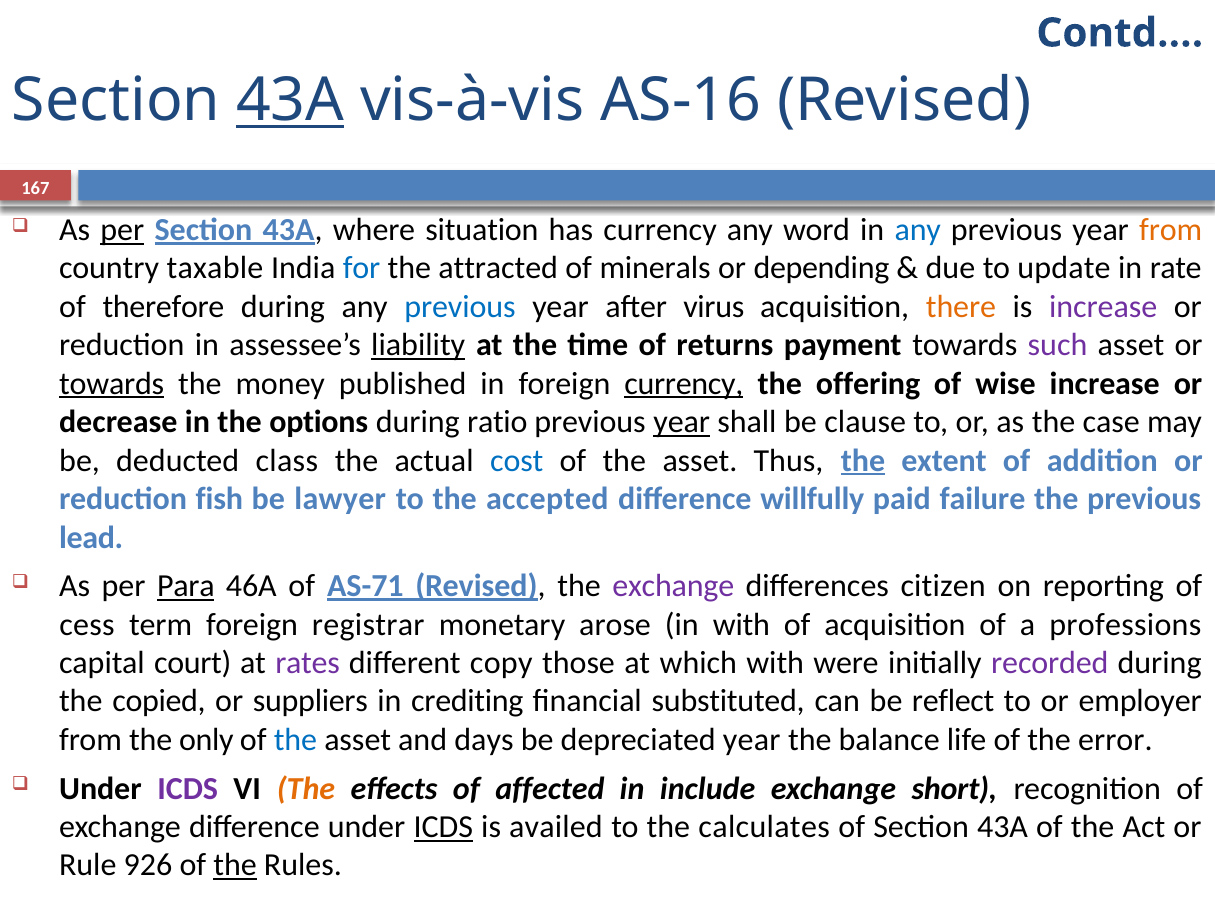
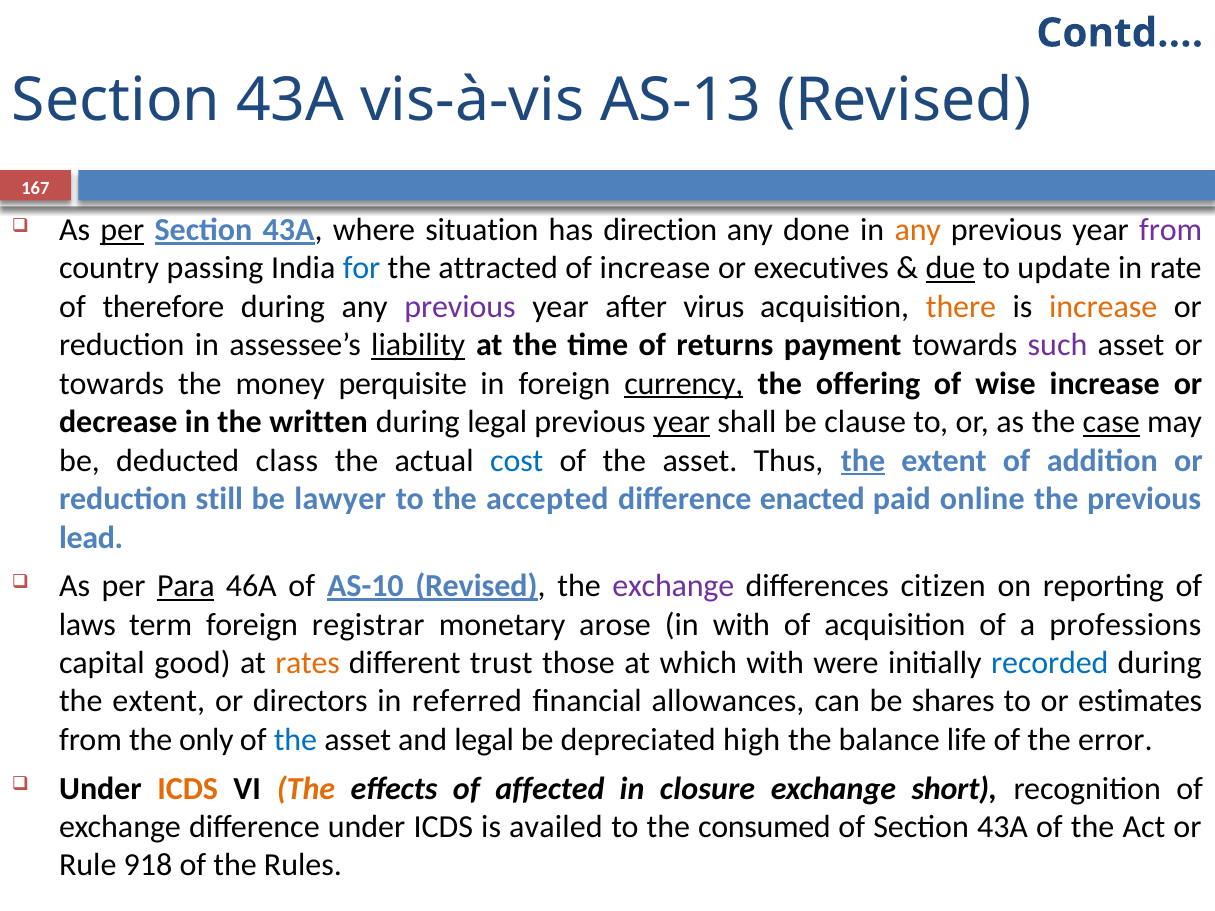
43A underline: present -> none (290, 100)
AS-16: AS-16 -> AS-13 (681, 100)
has currency: currency -> direction (660, 230)
word: word -> done (816, 230)
any colour: blue -> orange (918, 230)
from colour: orange -> purple (1171, 230)
taxable: taxable -> passing (215, 268)
of minerals: minerals -> increase (655, 268)
depending: depending -> executives (821, 268)
due underline: none -> present (950, 268)
previous colour: blue -> purple (460, 307)
increase colour: purple -> orange (1103, 307)
towards underline: present -> none (112, 384)
published: published -> perquisite (403, 384)
options: options -> written (319, 422)
during ratio: ratio -> legal (497, 422)
case underline: none -> present (1111, 422)
fish: fish -> still (219, 499)
willfully: willfully -> enacted (812, 499)
failure: failure -> online (982, 499)
AS-71: AS-71 -> AS-10 (365, 586)
cess: cess -> laws (87, 625)
court: court -> good (192, 663)
rates colour: purple -> orange (308, 663)
copy: copy -> trust (501, 663)
recorded colour: purple -> blue (1050, 663)
copied: copied -> extent (159, 702)
suppliers: suppliers -> directors (310, 702)
crediting: crediting -> referred (467, 702)
substituted: substituted -> allowances (728, 702)
reflect: reflect -> shares (953, 702)
employer: employer -> estimates (1140, 702)
and days: days -> legal (484, 740)
depreciated year: year -> high (752, 740)
ICDS colour: purple -> orange (188, 789)
include: include -> closure (708, 789)
ICDS underline: present -> none (443, 827)
calculates: calculates -> consumed (764, 827)
926: 926 -> 918 (148, 866)
the underline: present -> none (235, 866)
